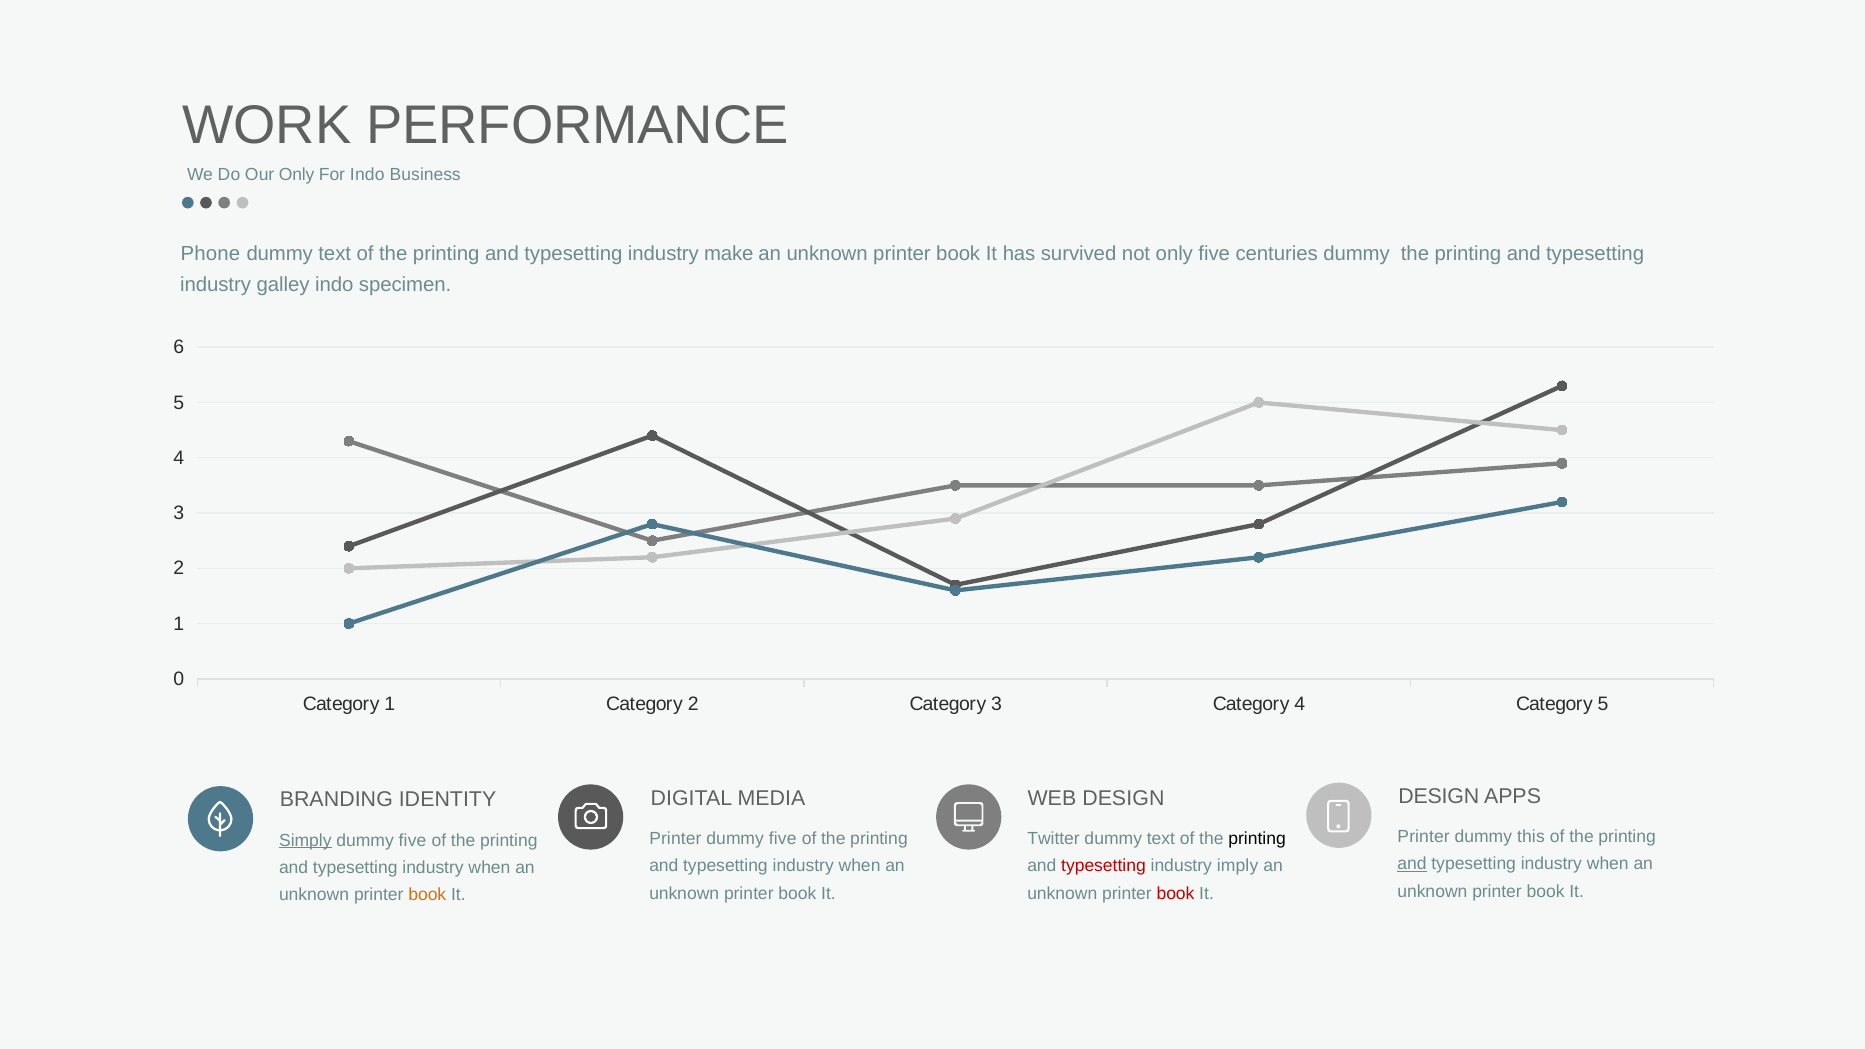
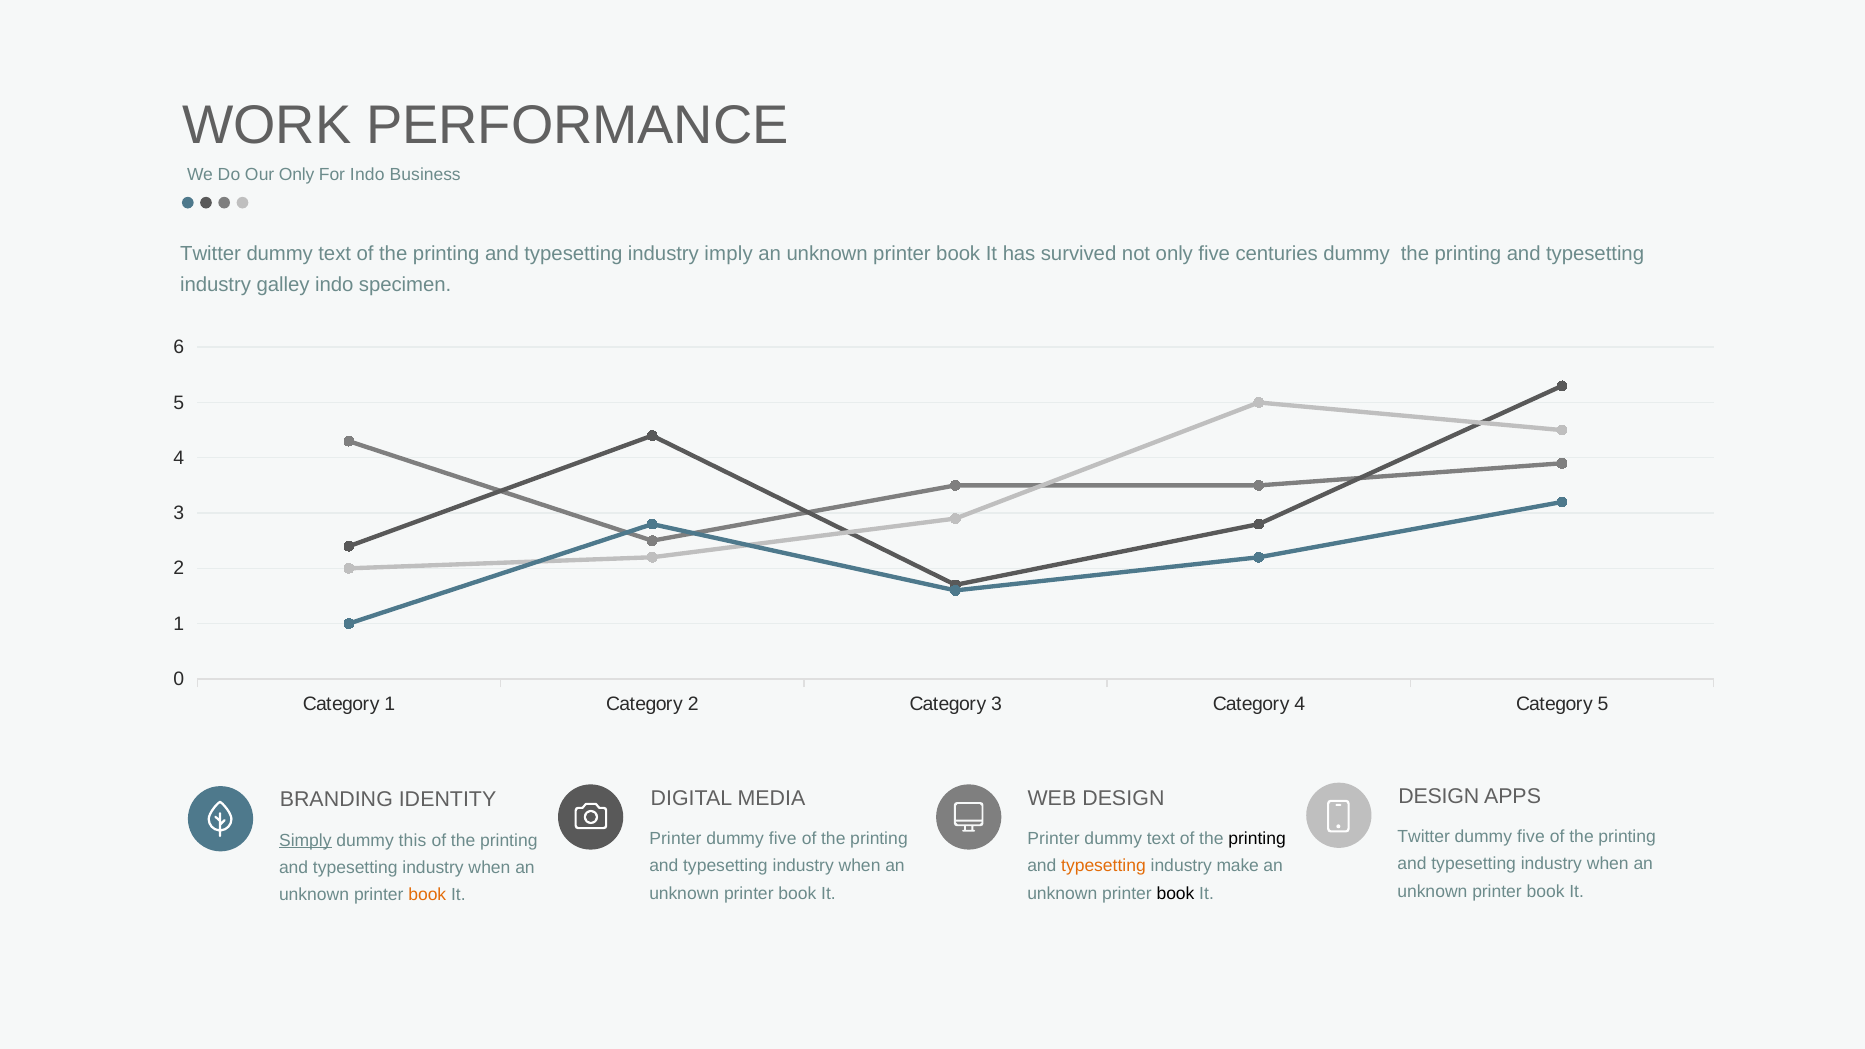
Phone: Phone -> Twitter (211, 254)
make: make -> imply (729, 254)
Printer: Printer -> Twitter (1424, 837)
this: this -> five (1531, 837)
Twitter: Twitter -> Printer (1053, 839)
five: five -> this (413, 840)
and underline: present -> none (1412, 864)
typesetting colour: red -> orange (1103, 866)
imply: imply -> make (1238, 866)
book colour: red -> black (1175, 893)
